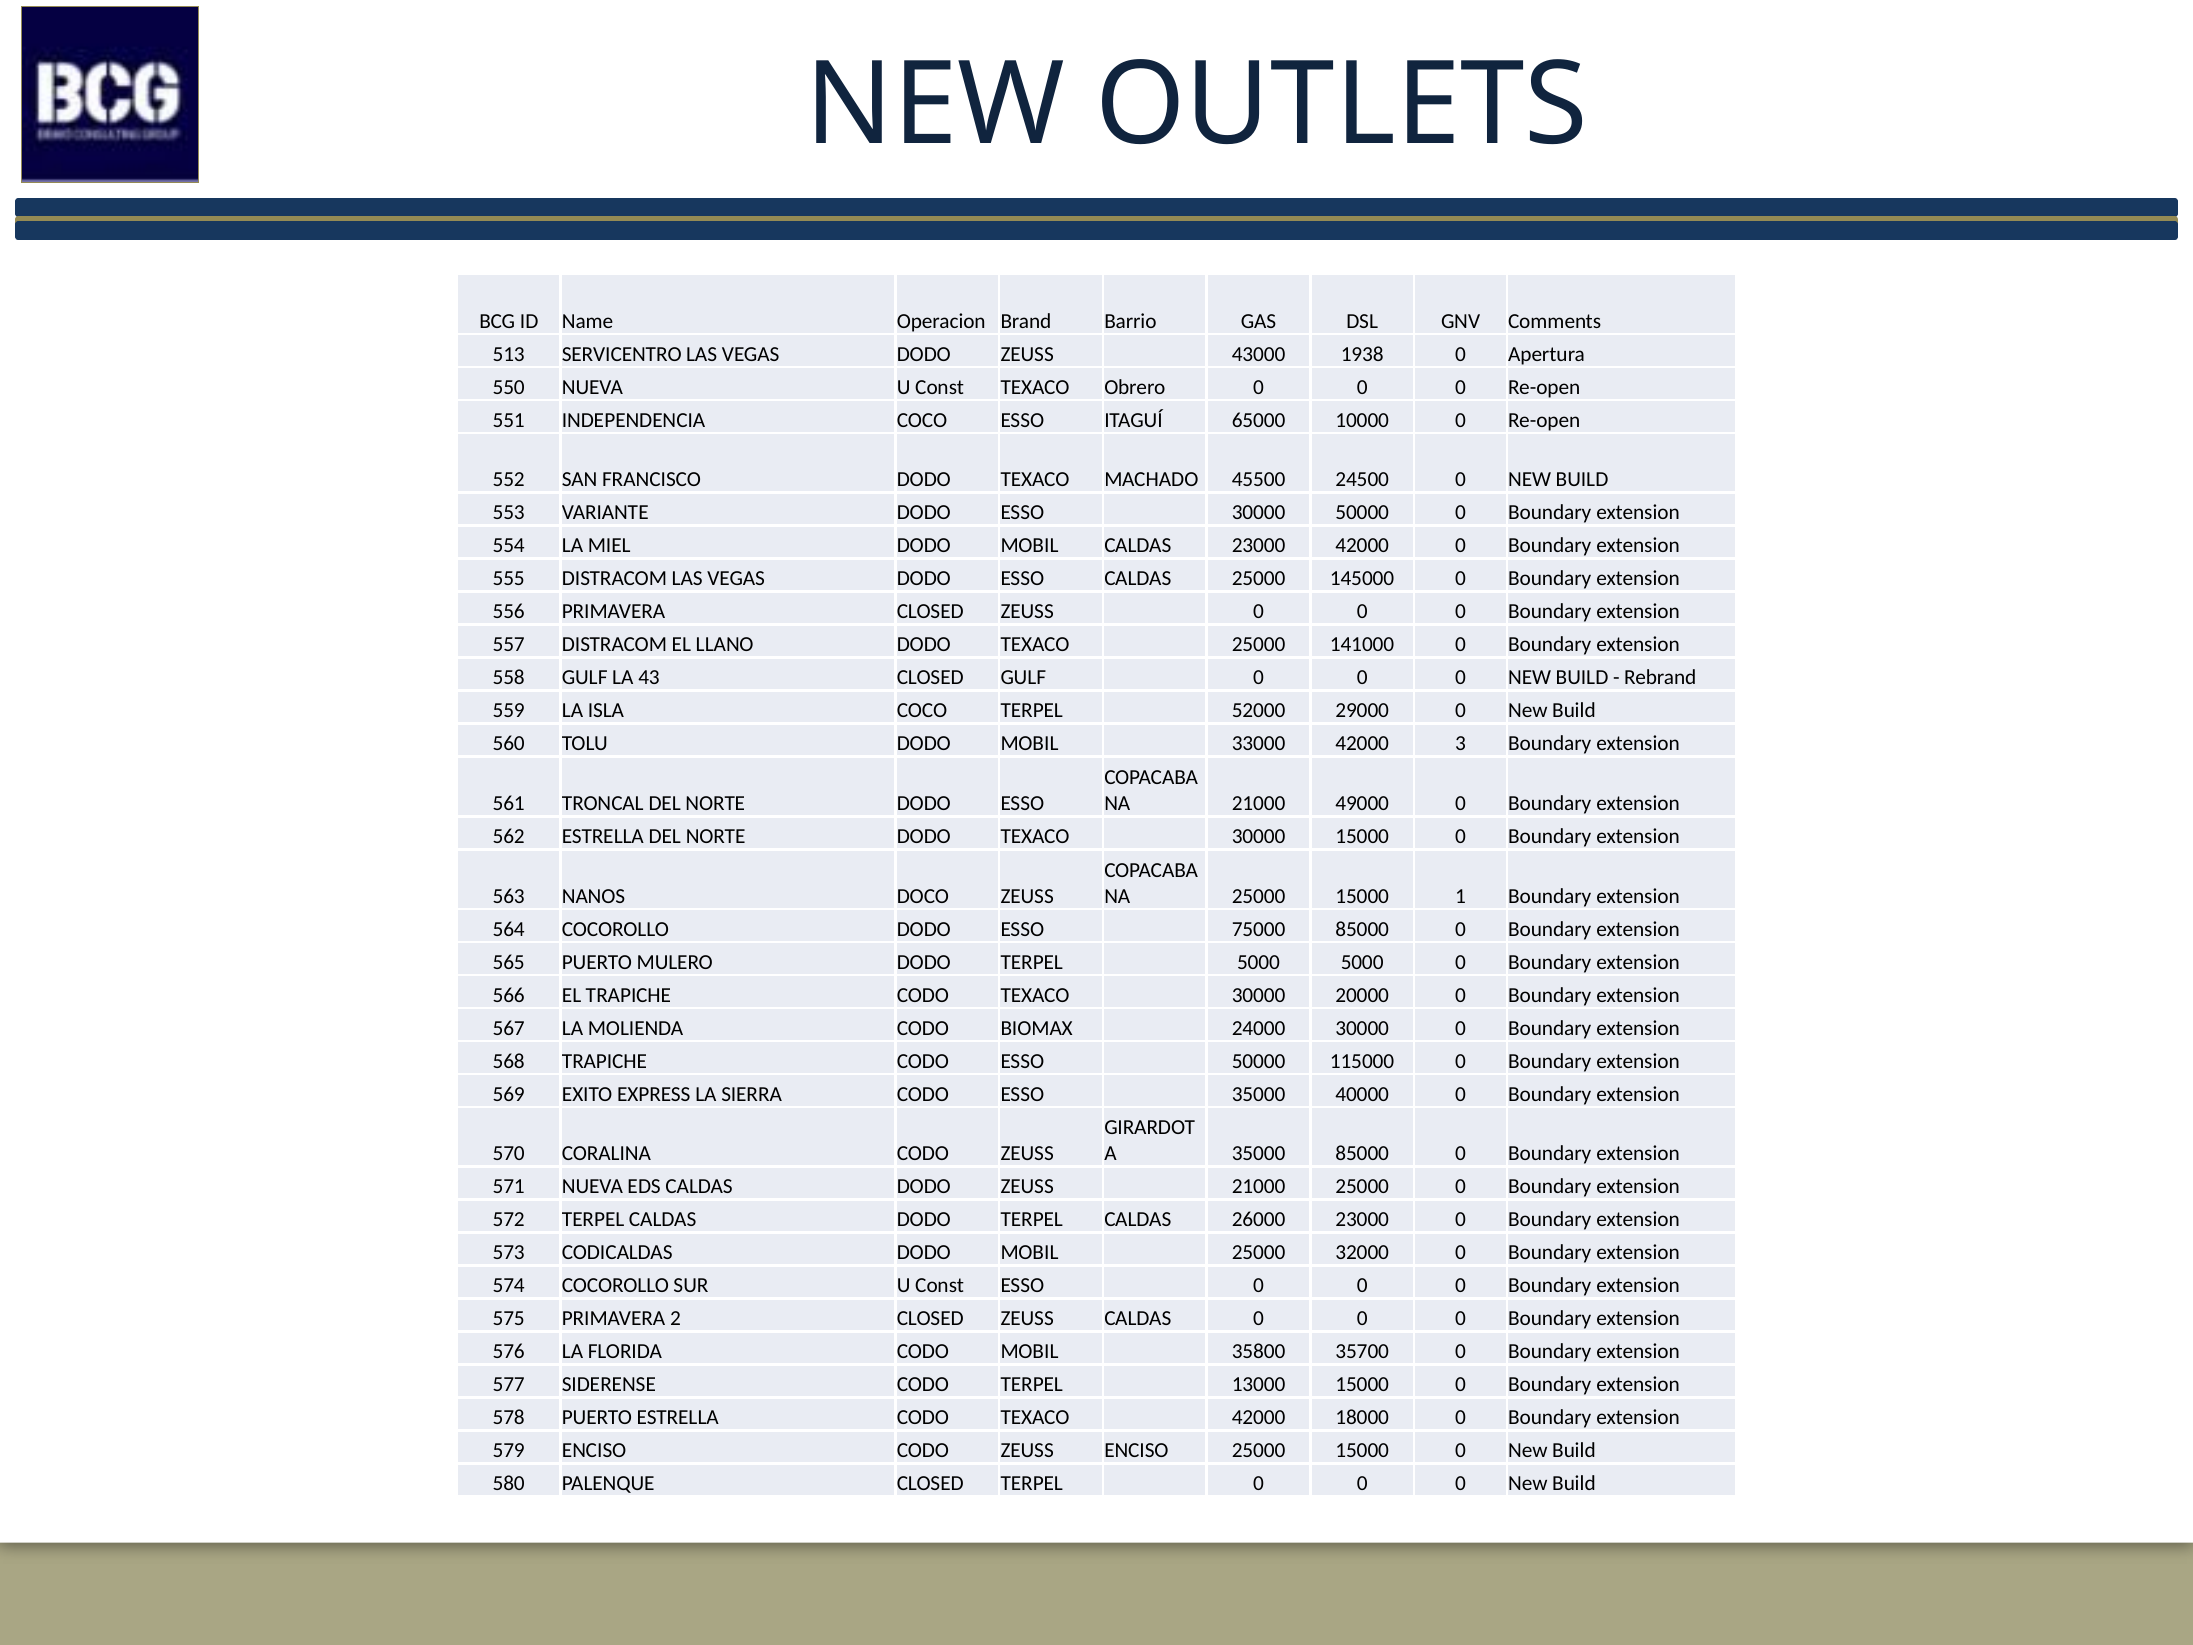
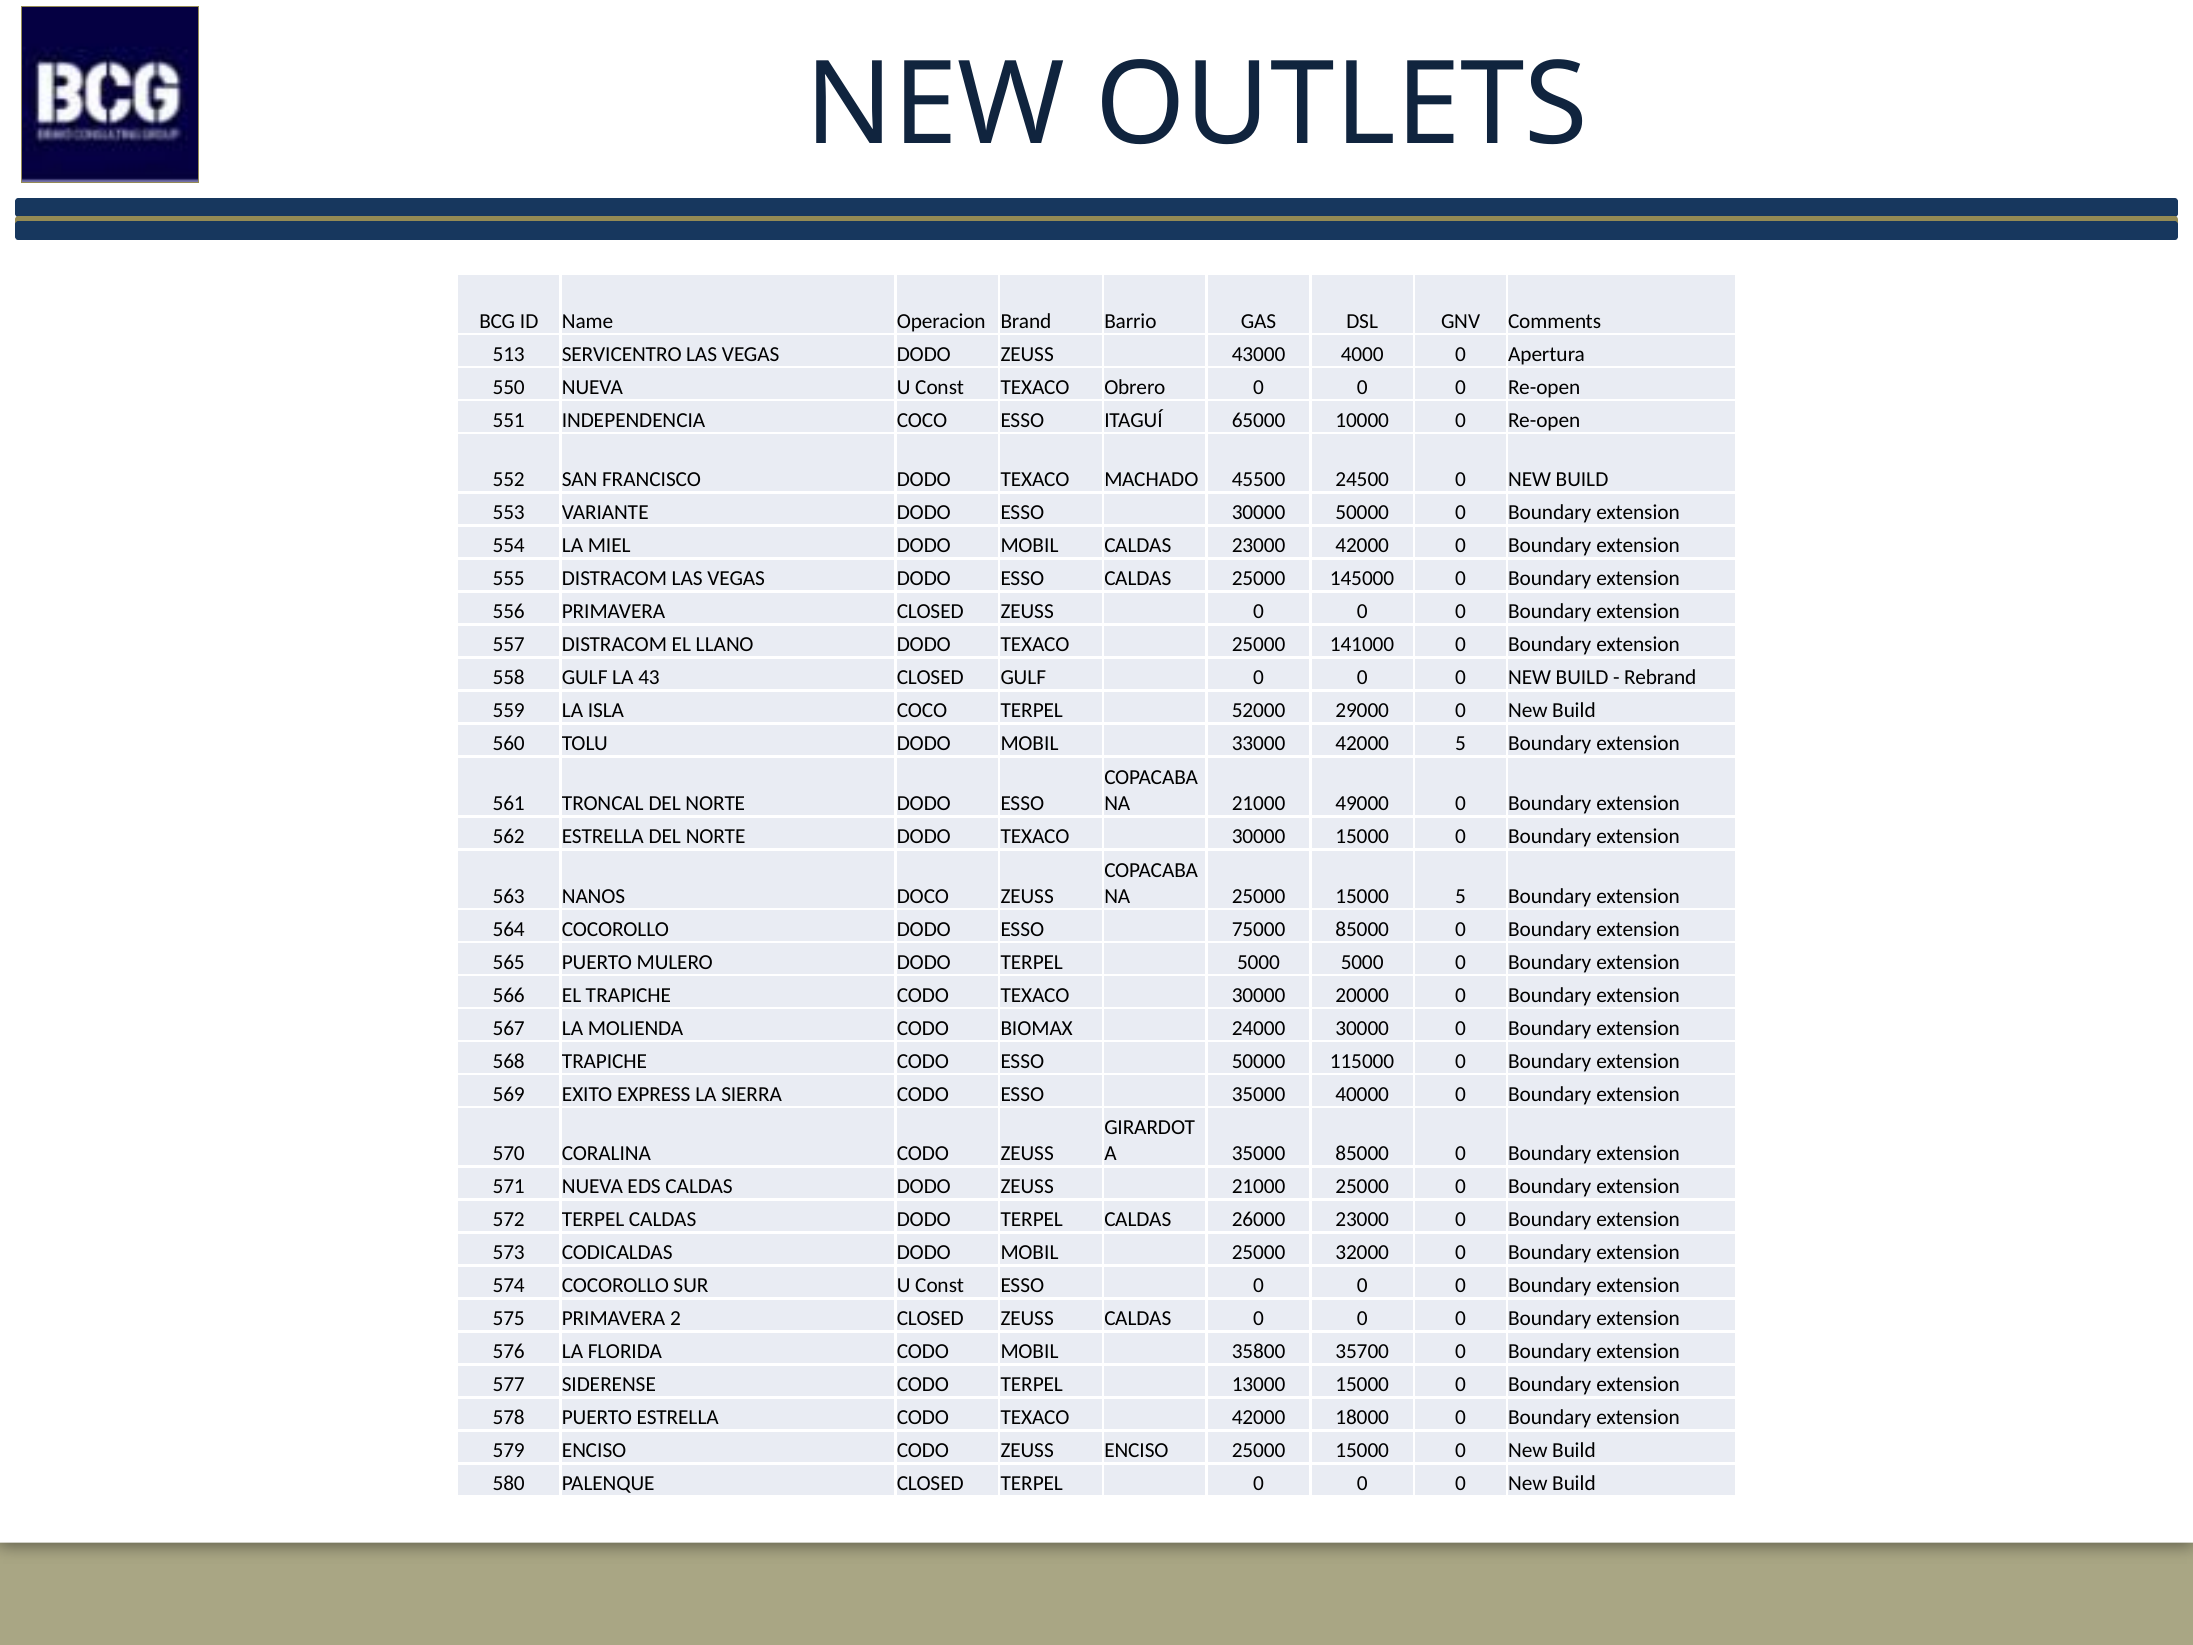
1938: 1938 -> 4000 (1362, 354)
42000 3: 3 -> 5 (1461, 744)
15000 1: 1 -> 5 (1461, 896)
